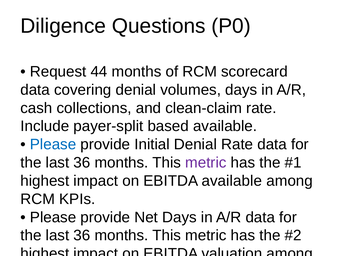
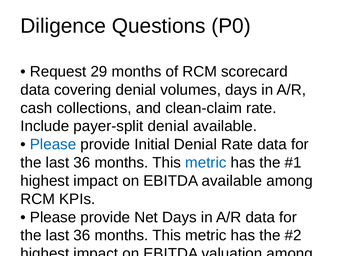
44: 44 -> 29 (99, 72)
payer-split based: based -> denial (168, 126)
metric colour: purple -> blue (206, 162)
